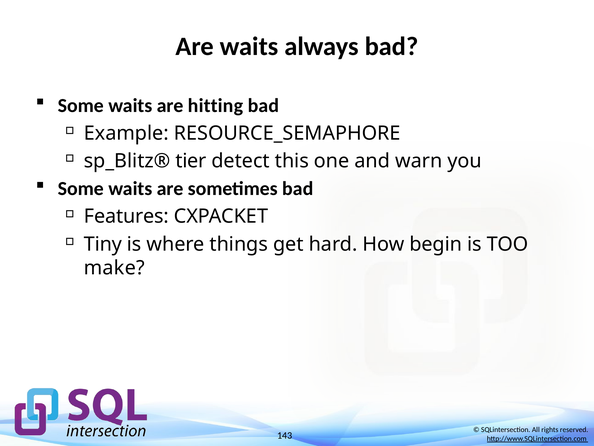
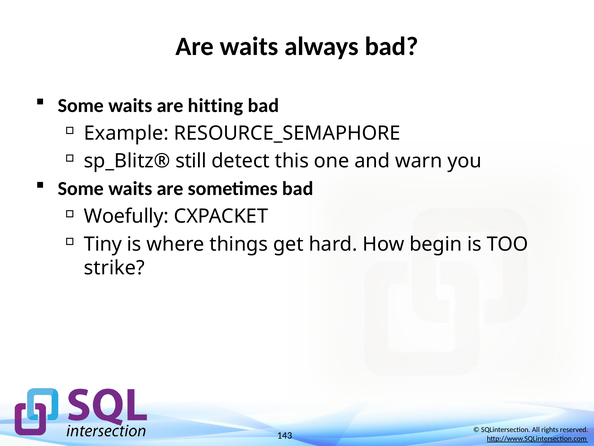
tier: tier -> still (191, 161)
Features: Features -> Woefully (126, 216)
make: make -> strike (114, 268)
